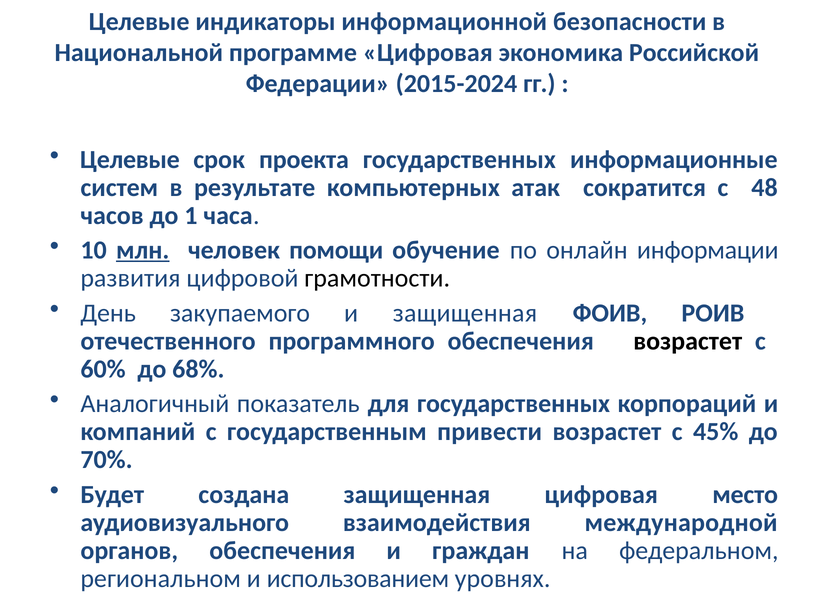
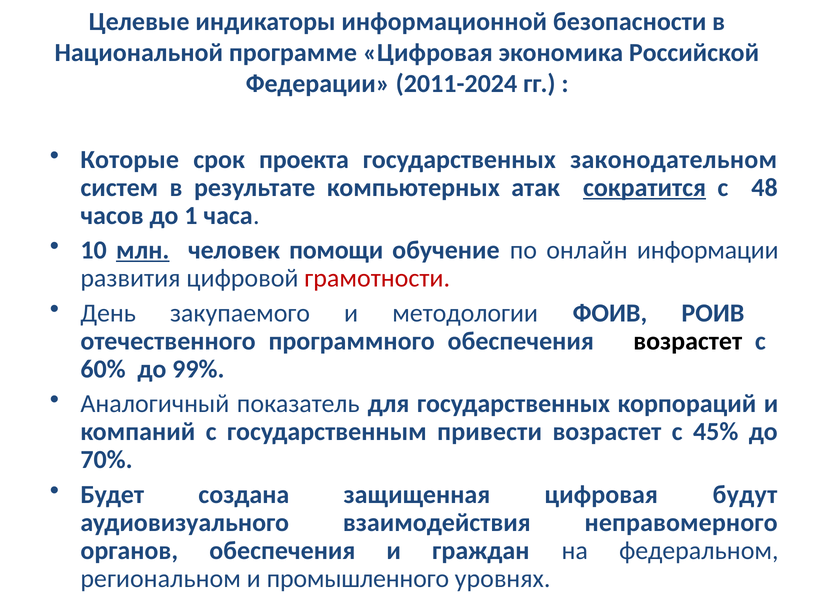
2015-2024: 2015-2024 -> 2011-2024 (456, 84)
Целевые: Целевые -> Которые (130, 159)
информационные: информационные -> законодательном (674, 159)
сократится underline: none -> present (645, 188)
грамотности colour: black -> red (377, 278)
и защищенная: защищенная -> методологии (465, 313)
68%: 68% -> 99% (198, 369)
место: место -> будут (745, 495)
международной: международной -> неправомерного (681, 523)
использованием: использованием -> промышленного (358, 579)
